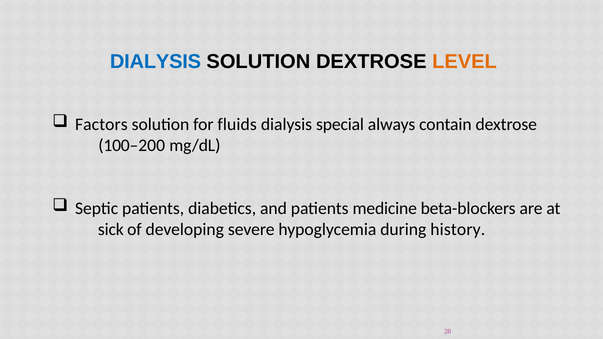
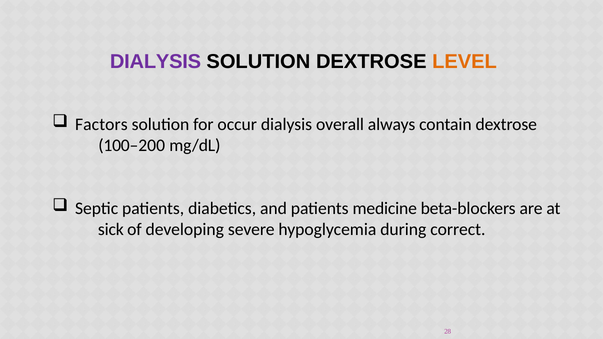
DIALYSIS colour: blue -> purple (156, 62)
fluids: fluids -> occur (237, 124)
special: special -> overall (340, 124)
history: history -> correct (458, 230)
